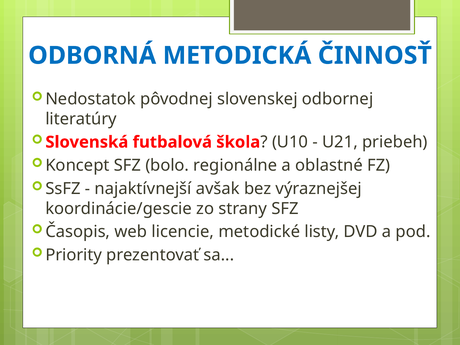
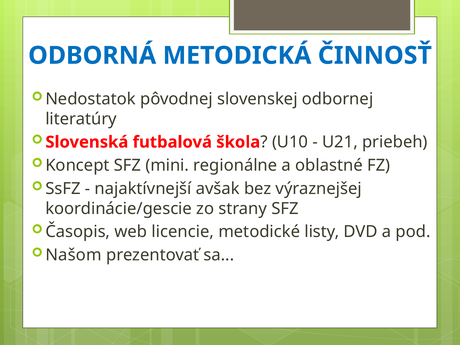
bolo: bolo -> mini (167, 165)
Priority: Priority -> Našom (74, 255)
